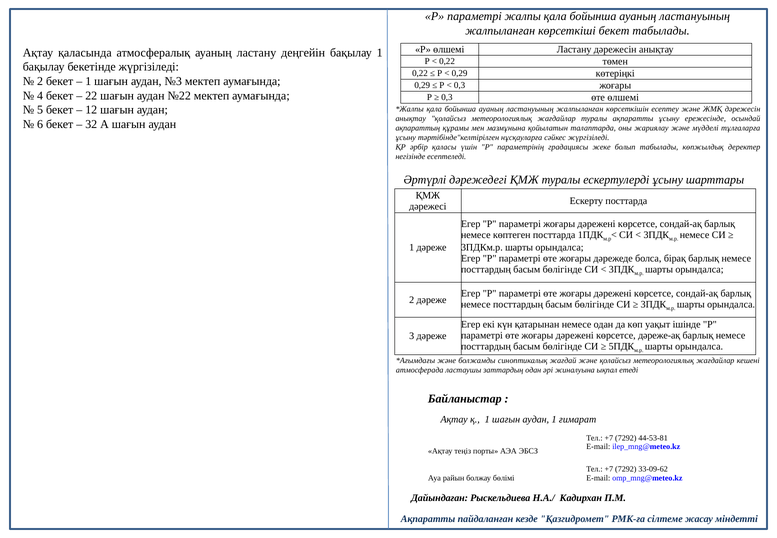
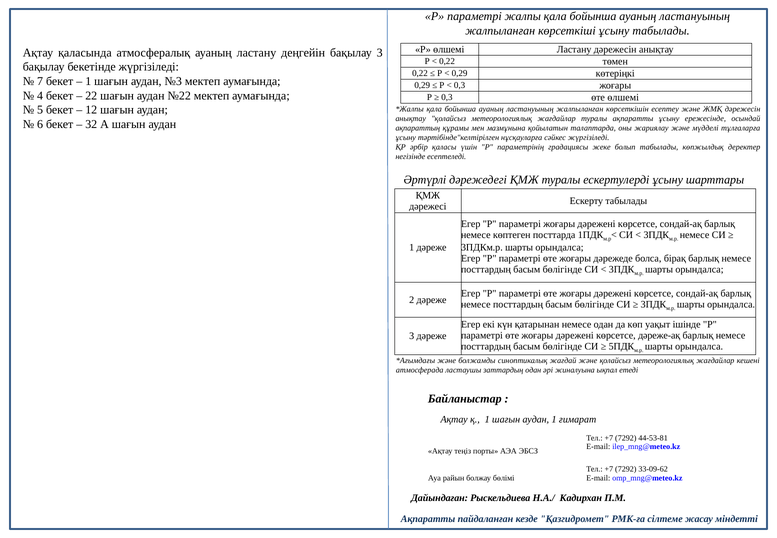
көрсеткіші бекет: бекет -> ұсыну (614, 31)
бақылау 1: 1 -> 3 (380, 53)
2: 2 -> 7 (40, 81)
Ескерту посттарда: посттарда -> табылады (626, 201)
